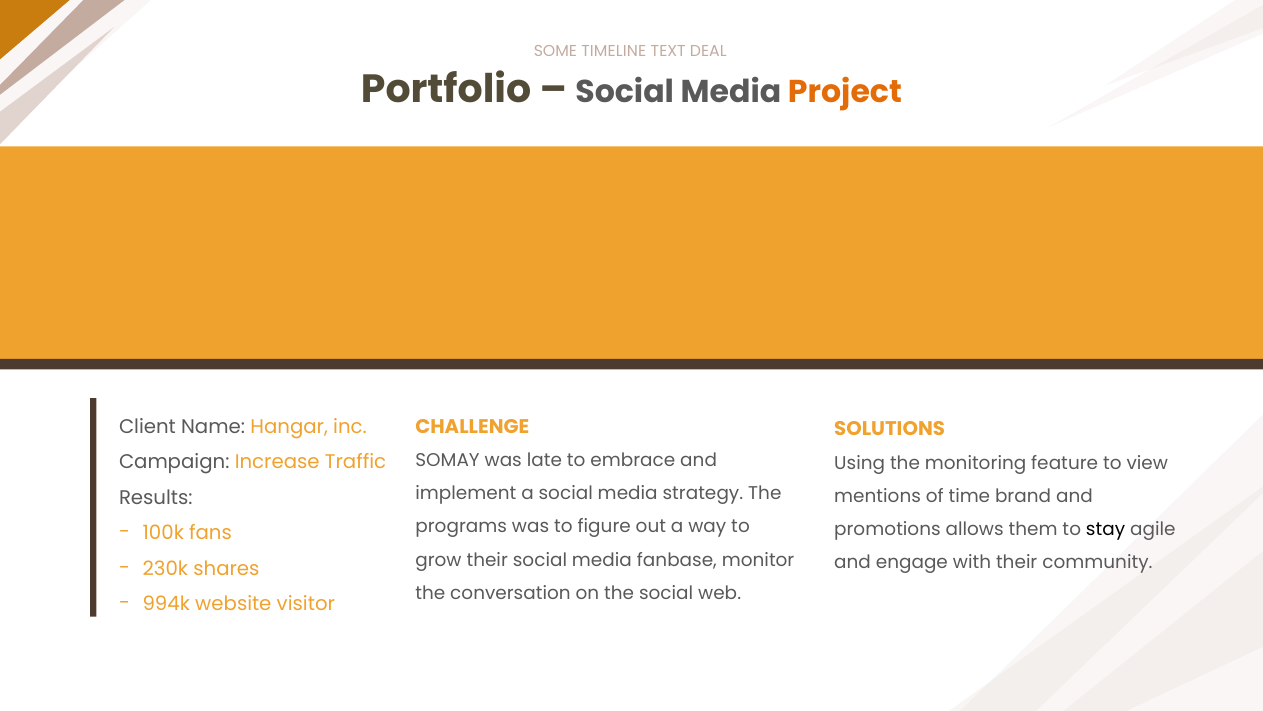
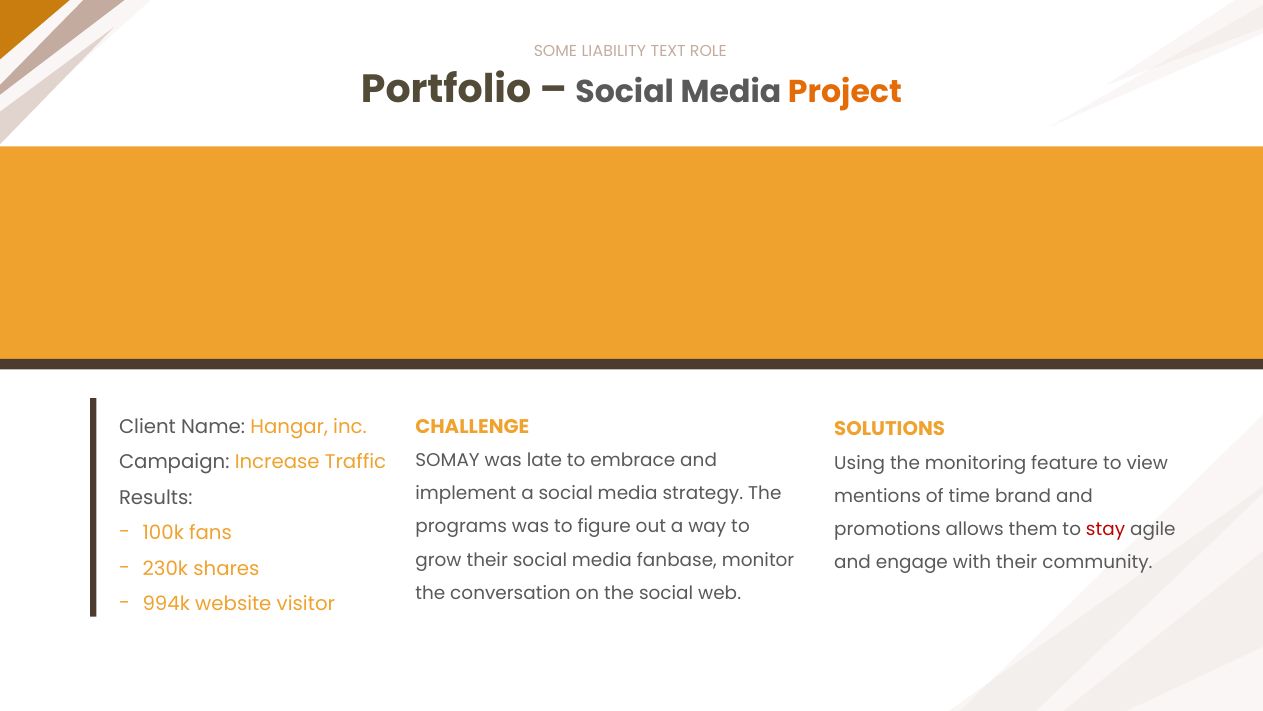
TIMELINE: TIMELINE -> LIABILITY (614, 52)
DEAL: DEAL -> ROLE (708, 52)
stay colour: black -> red (1106, 529)
